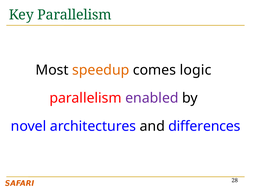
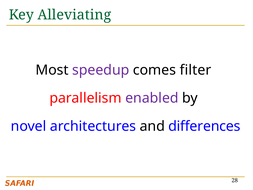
Key Parallelism: Parallelism -> Alleviating (74, 15)
speedup colour: orange -> purple (101, 70)
logic: logic -> filter (196, 70)
